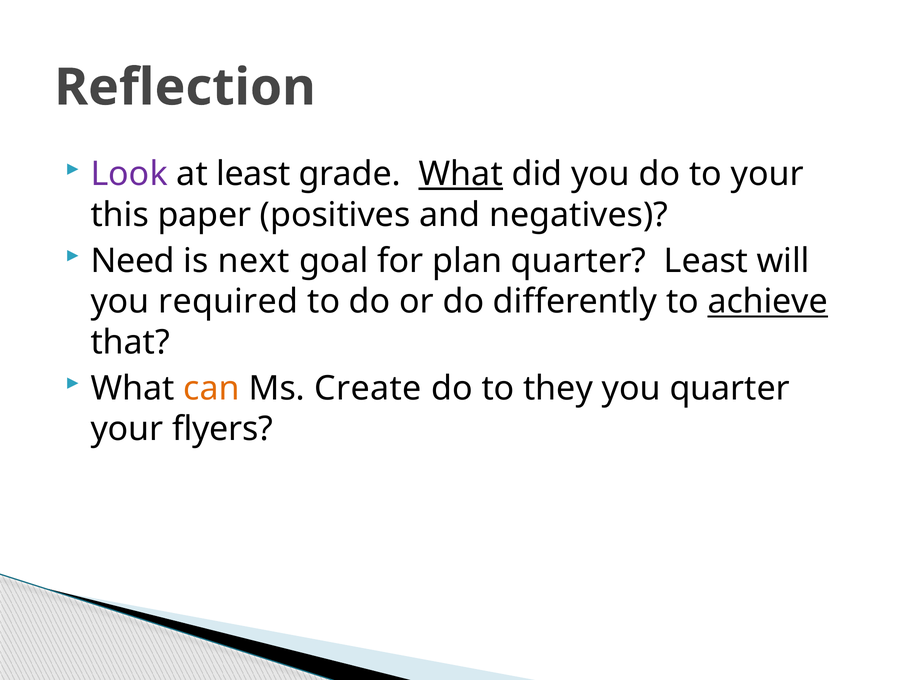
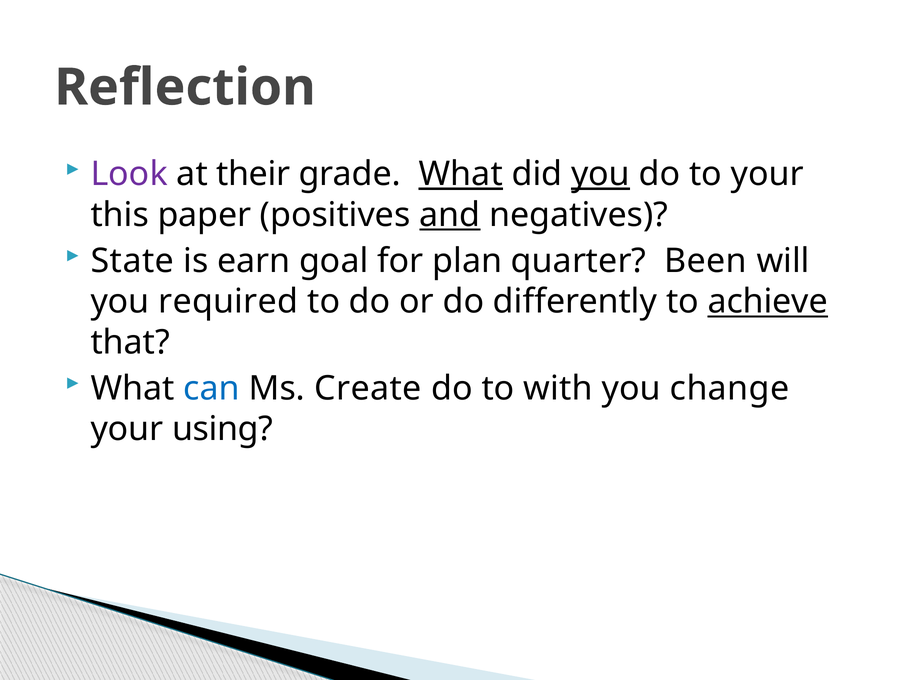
at least: least -> their (253, 174)
you underline: none -> present (601, 174)
and underline: none -> present (450, 215)
Need: Need -> State (132, 261)
next: next -> earn (254, 261)
quarter Least: Least -> Been (706, 261)
can colour: orange -> blue (212, 389)
they: they -> with (558, 389)
you quarter: quarter -> change (730, 389)
flyers: flyers -> using (223, 429)
